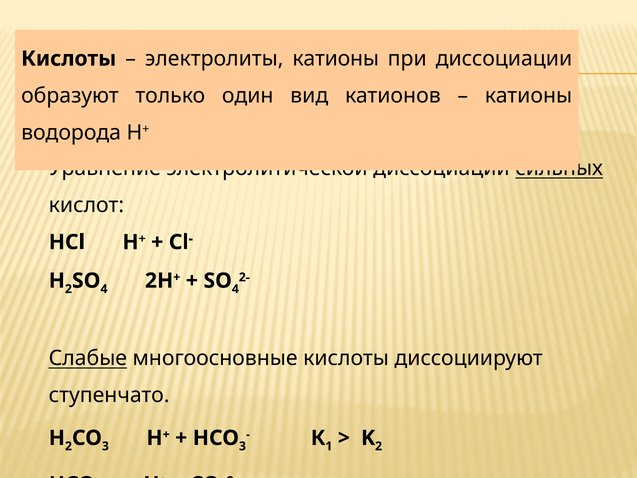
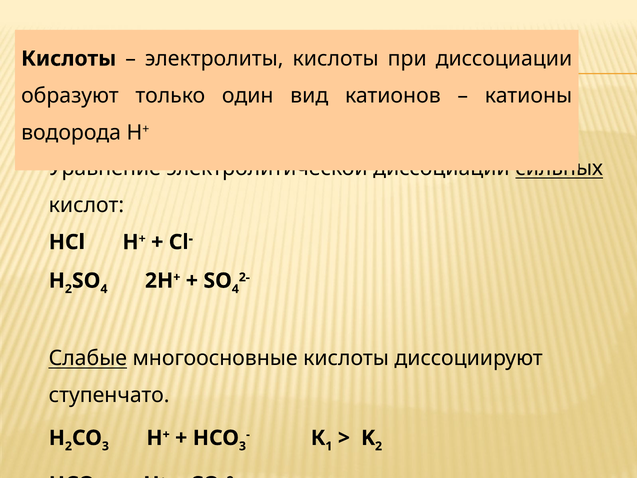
электролиты катионы: катионы -> кислоты (336, 59)
